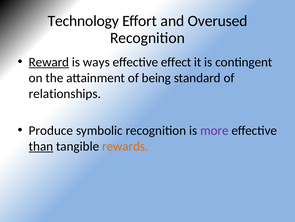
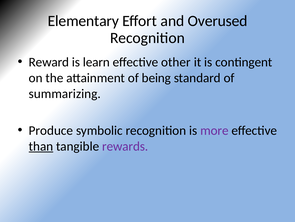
Technology: Technology -> Elementary (83, 21)
Reward underline: present -> none (49, 62)
ways: ways -> learn (96, 62)
effect: effect -> other (176, 62)
relationships: relationships -> summarizing (65, 93)
rewards colour: orange -> purple (125, 146)
